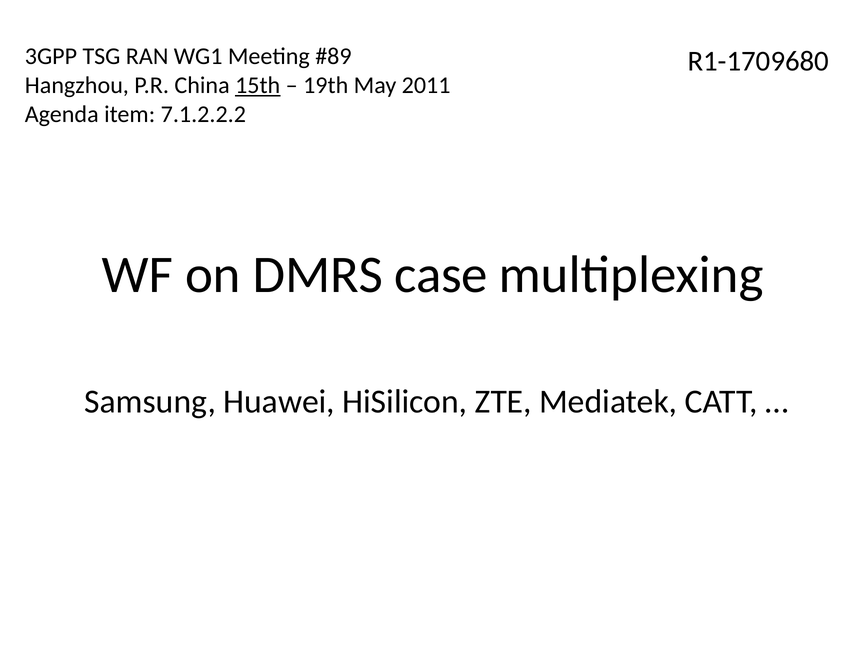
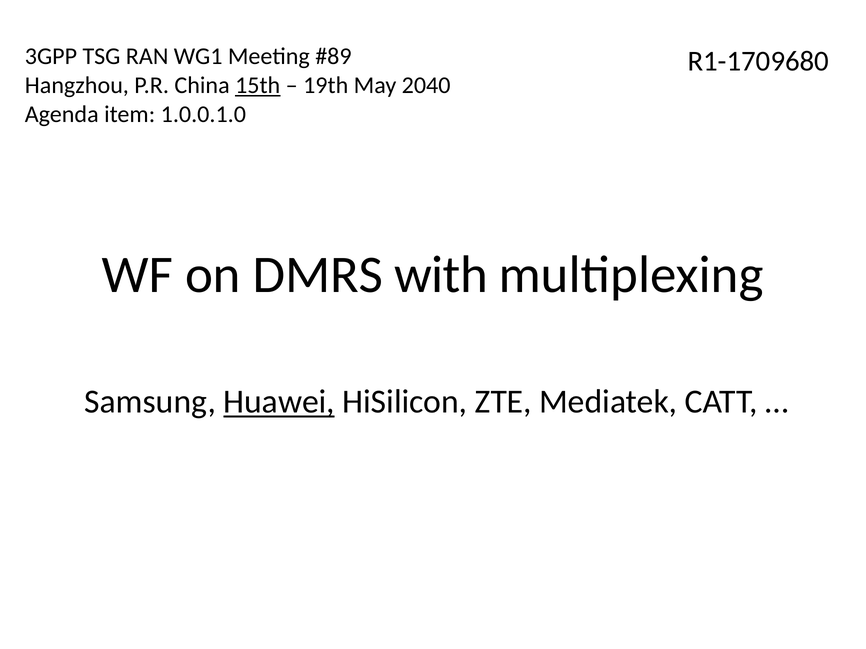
2011: 2011 -> 2040 (426, 85)
7.1.2.2.2: 7.1.2.2.2 -> 1.0.0.1.0 (203, 114)
case: case -> with (441, 275)
Huawei underline: none -> present (279, 402)
